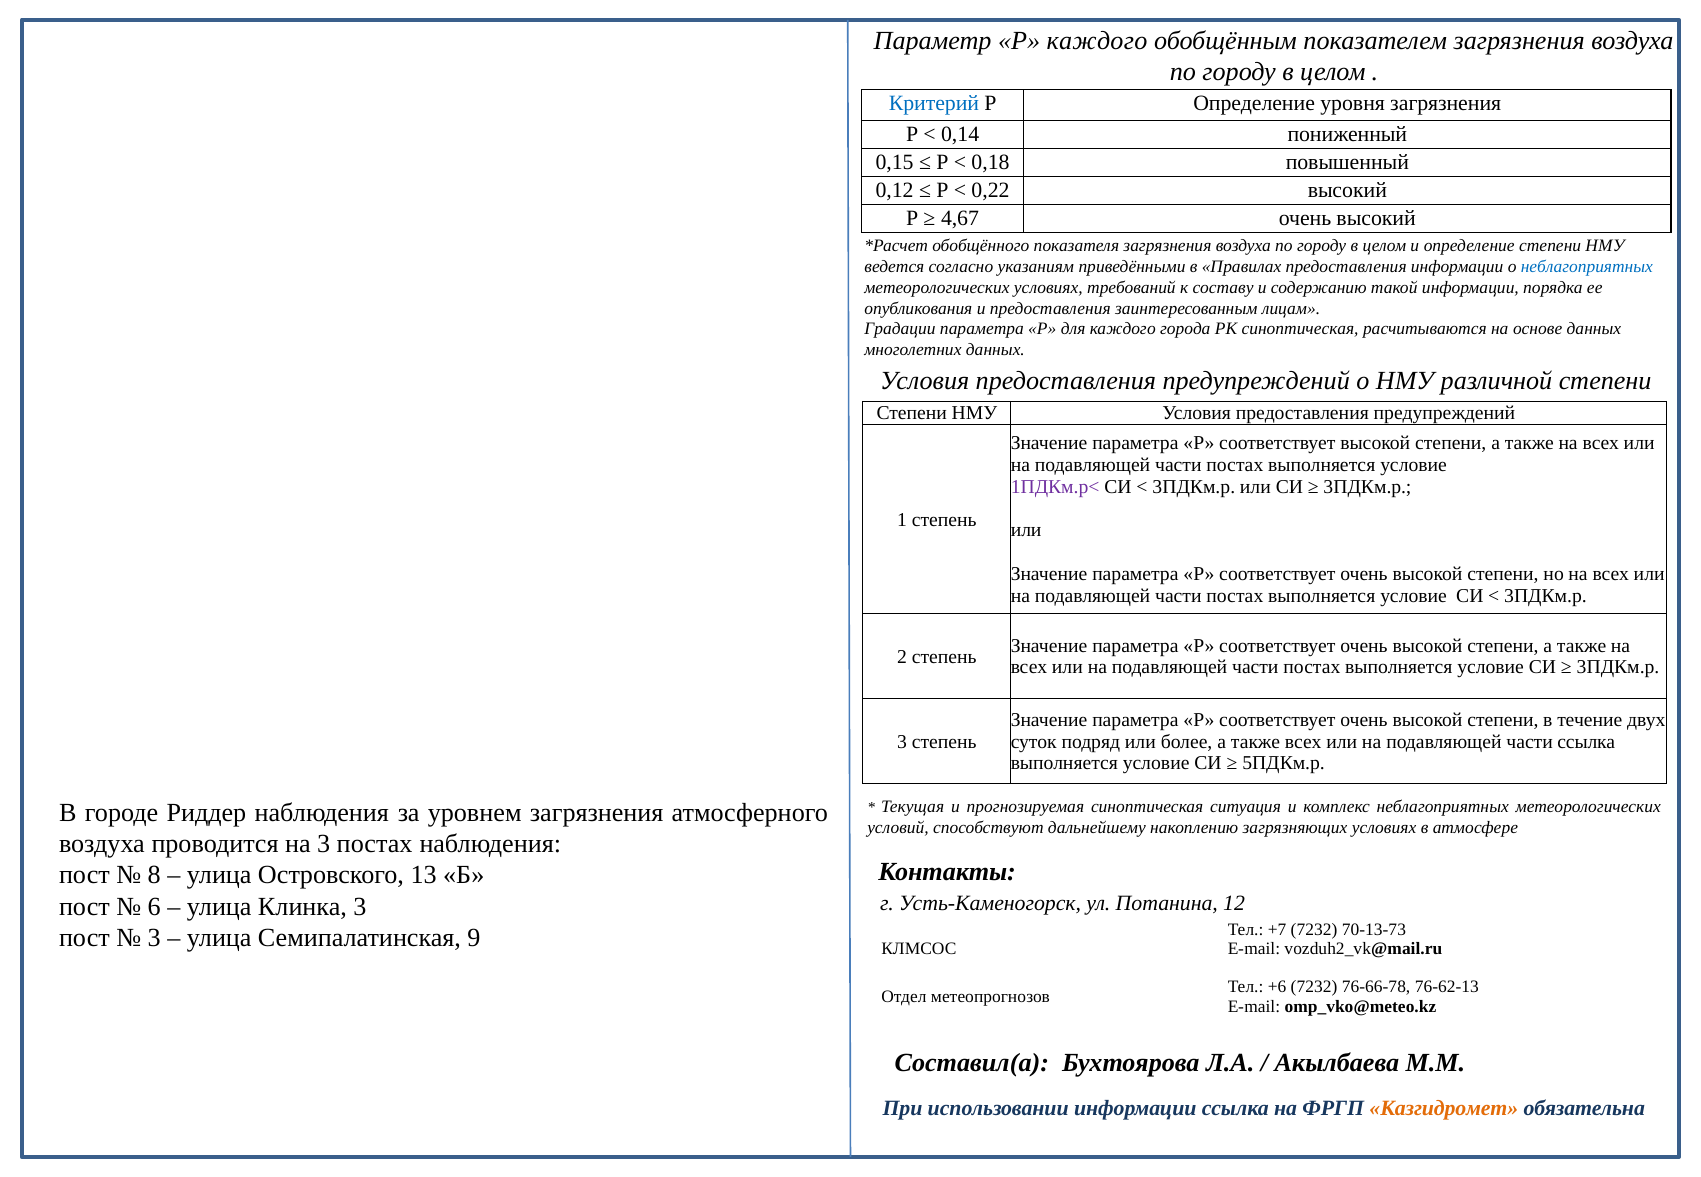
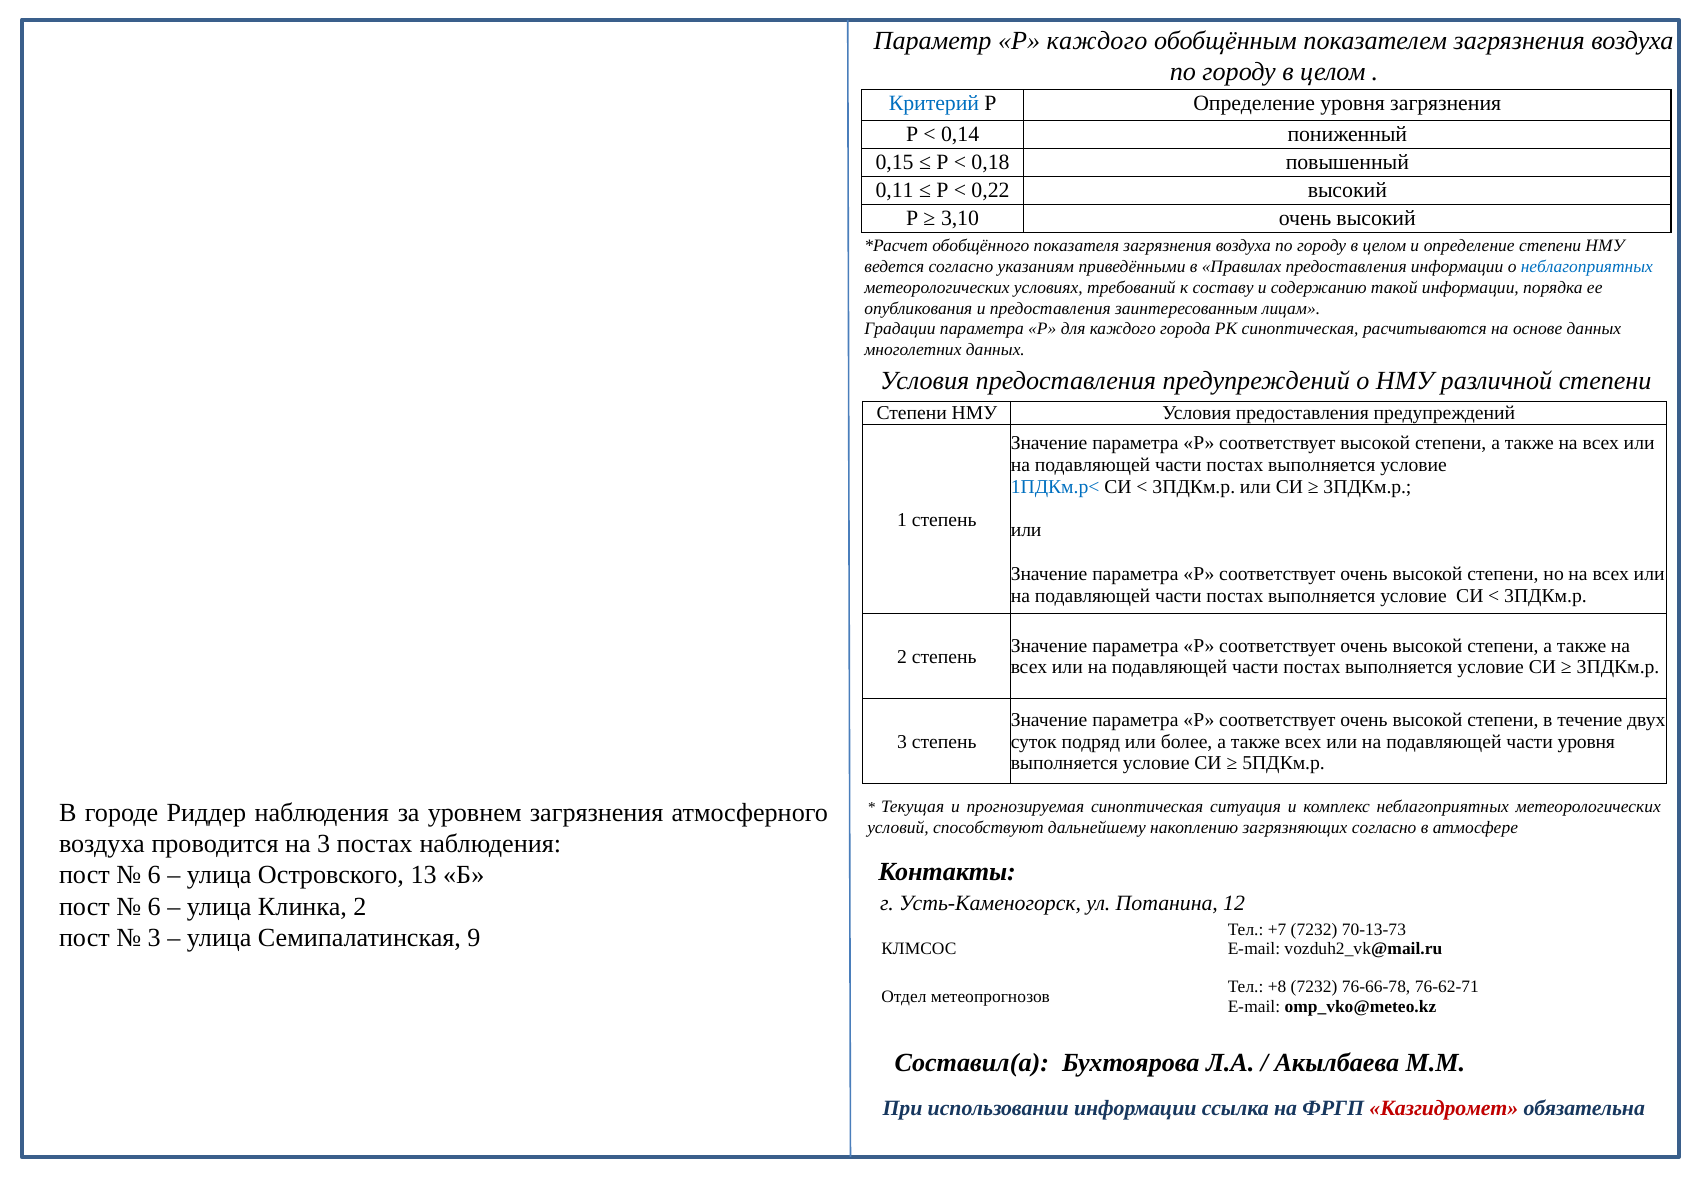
0,12: 0,12 -> 0,11 (895, 190)
4,67: 4,67 -> 3,10 (960, 218)
1ПДКм.р< colour: purple -> blue (1055, 487)
части ссылка: ссылка -> уровня (1586, 742)
загрязняющих условиях: условиях -> согласно (1384, 829)
8: 8 -> 6 (154, 876)
Клинка 3: 3 -> 2 (360, 907)
+6: +6 -> +8 (1277, 988)
76-62-13: 76-62-13 -> 76-62-71 (1447, 988)
Казгидромет colour: orange -> red (1444, 1109)
